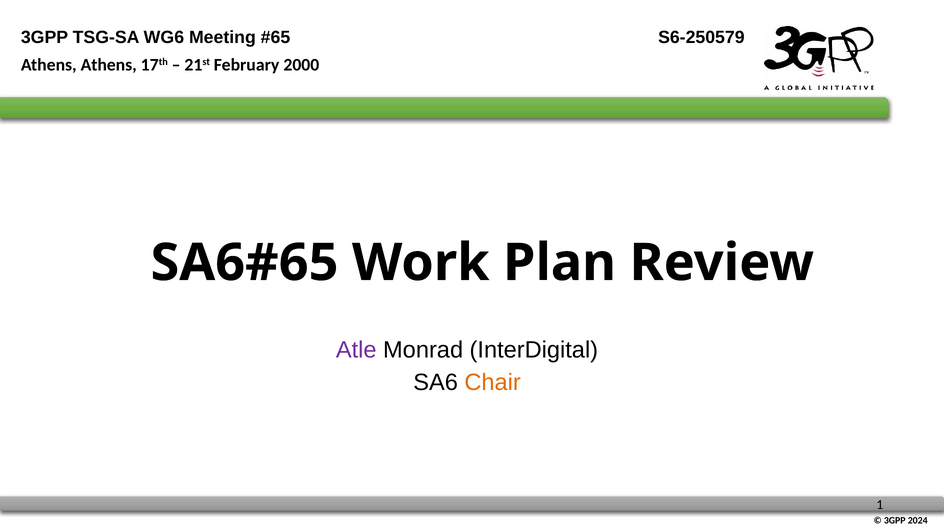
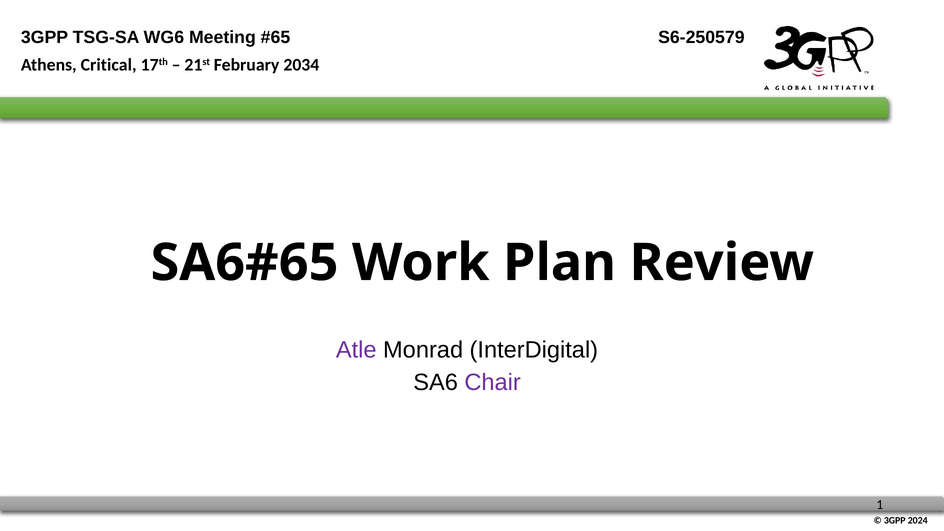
Athens Athens: Athens -> Critical (109, 65)
2000: 2000 -> 2034 (301, 65)
Chair colour: orange -> purple (493, 382)
